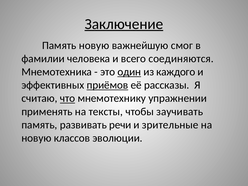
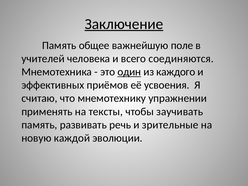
Память новую: новую -> общее (94, 45)
смог: смог -> поле (182, 45)
фамилии: фамилии -> учителей (43, 59)
приёмов underline: present -> none (107, 85)
рассказы: рассказы -> усвоения (167, 85)
что underline: present -> none (68, 98)
речи: речи -> речь (120, 125)
классов: классов -> каждой (72, 138)
